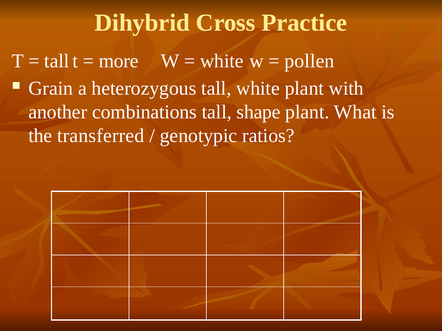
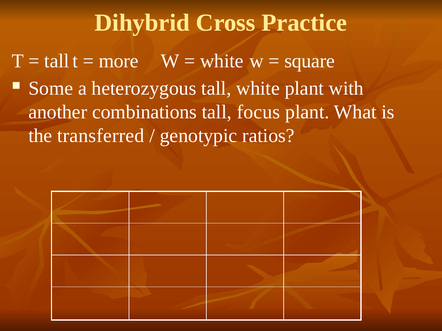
pollen: pollen -> square (310, 61)
Grain: Grain -> Some (51, 89)
shape: shape -> focus (258, 112)
